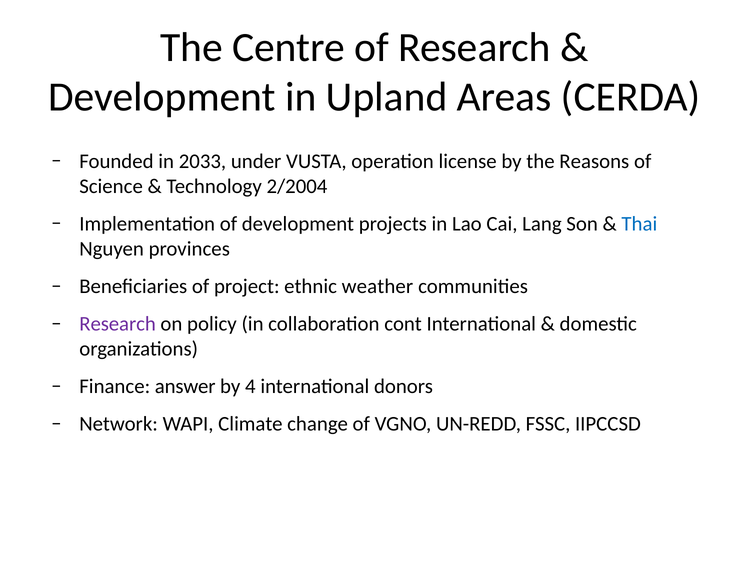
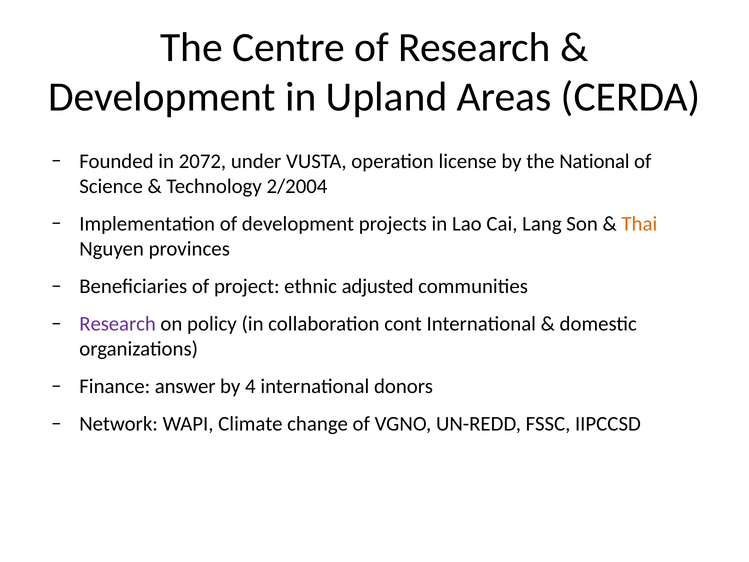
2033: 2033 -> 2072 (202, 161)
Reasons: Reasons -> National (594, 161)
Thai colour: blue -> orange (639, 224)
weather: weather -> adjusted (378, 286)
